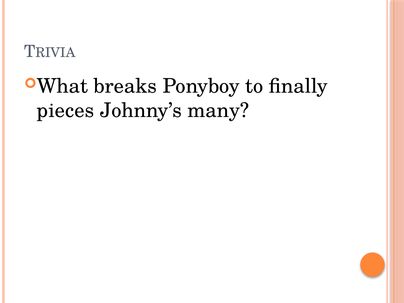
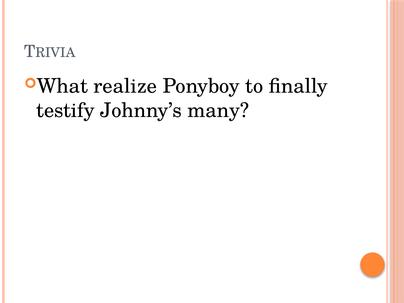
breaks: breaks -> realize (125, 86)
pieces: pieces -> testify (65, 110)
